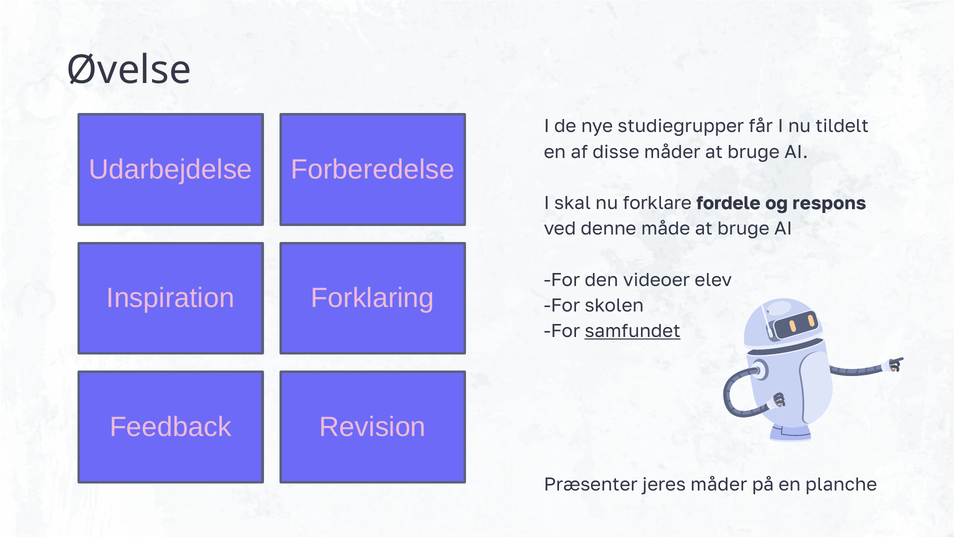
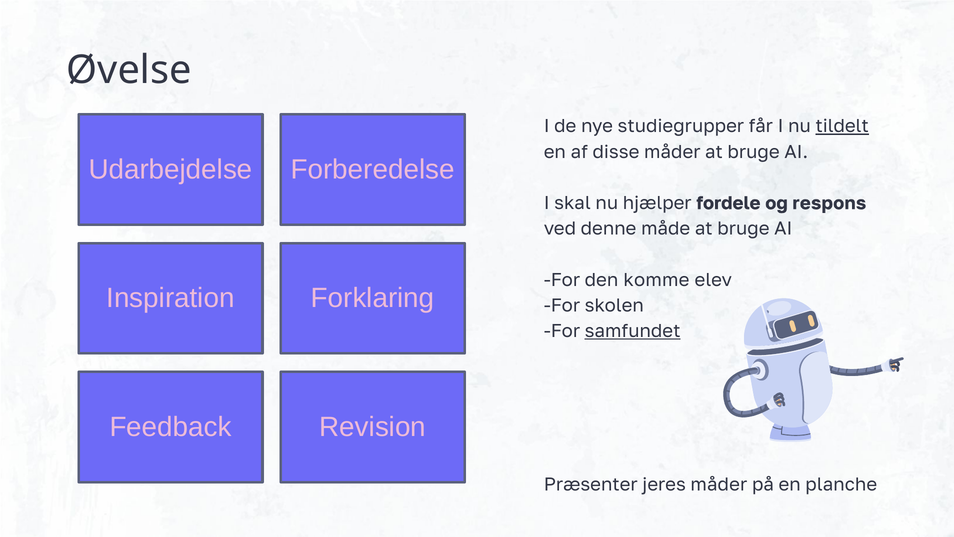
tildelt underline: none -> present (842, 126)
forklare: forklare -> hjælper (657, 203)
videoer: videoer -> komme (656, 280)
